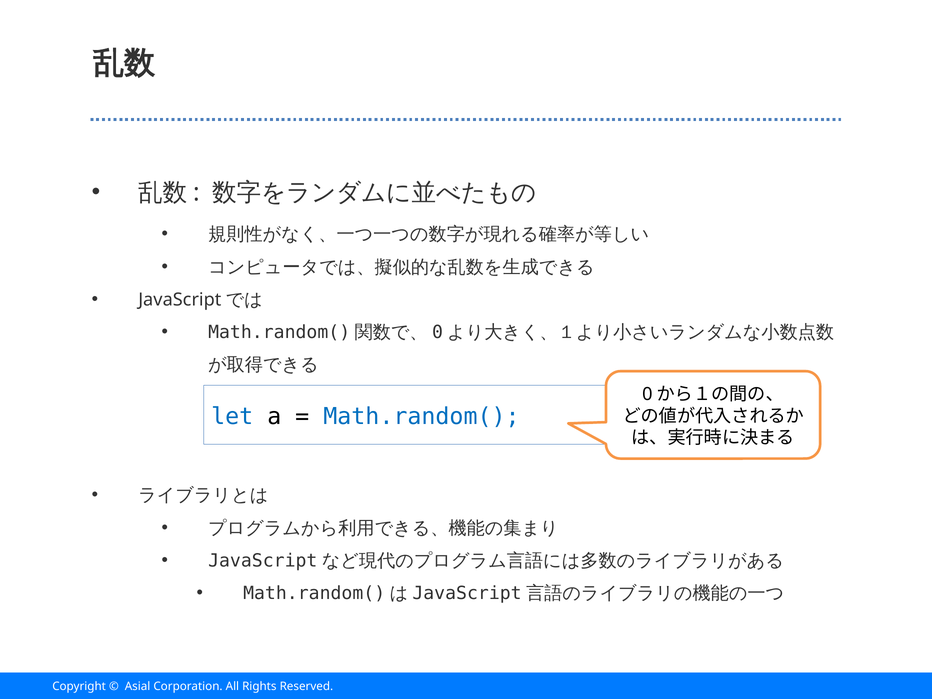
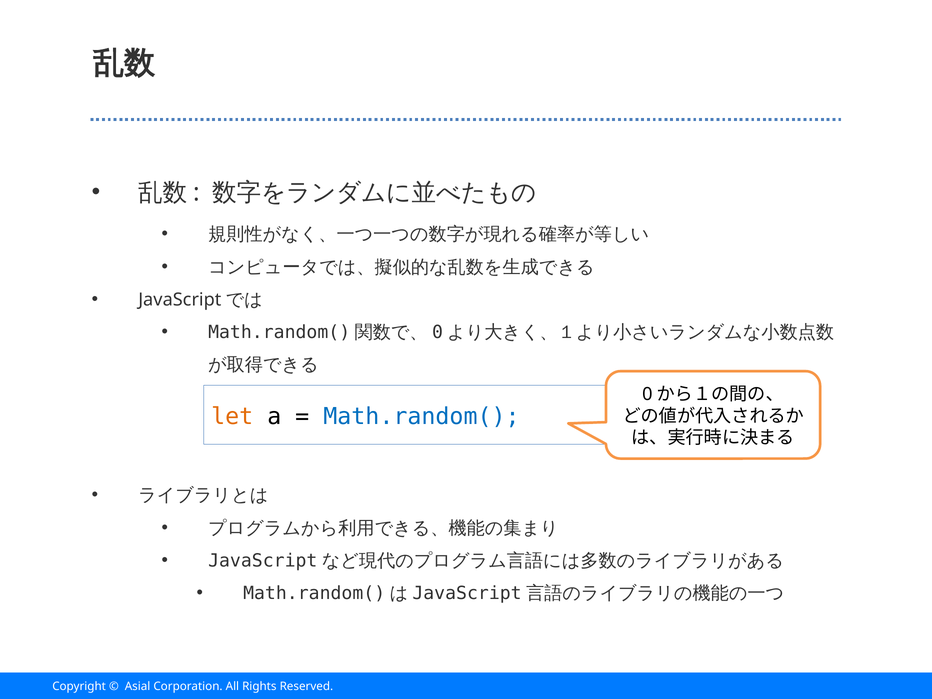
let colour: blue -> orange (232, 416)
